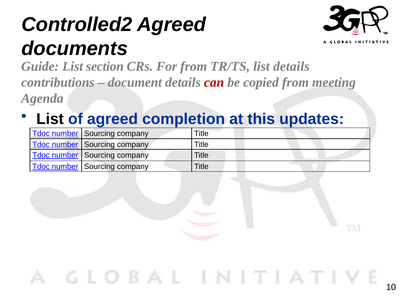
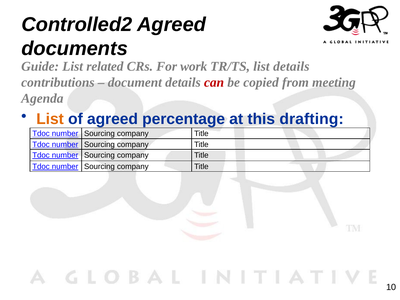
section: section -> related (105, 66)
For from: from -> work (194, 66)
List colour: black -> orange (50, 119)
completion: completion -> percentage (184, 119)
updates: updates -> drafting (312, 119)
